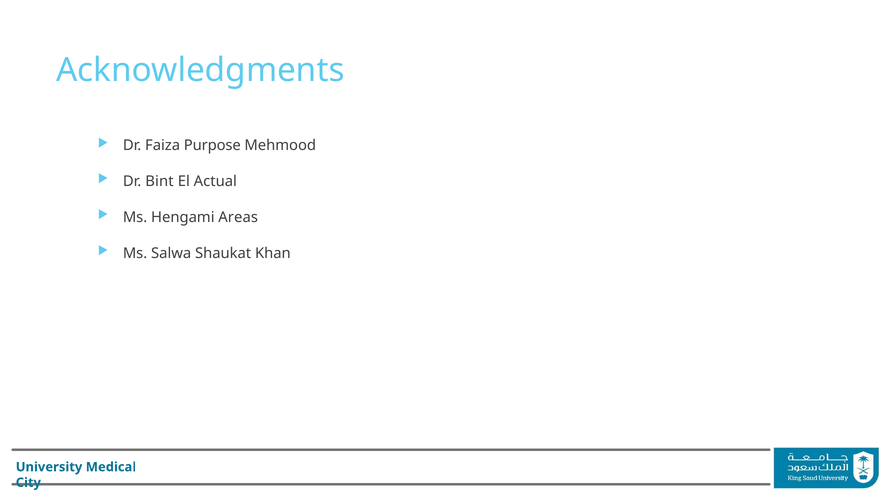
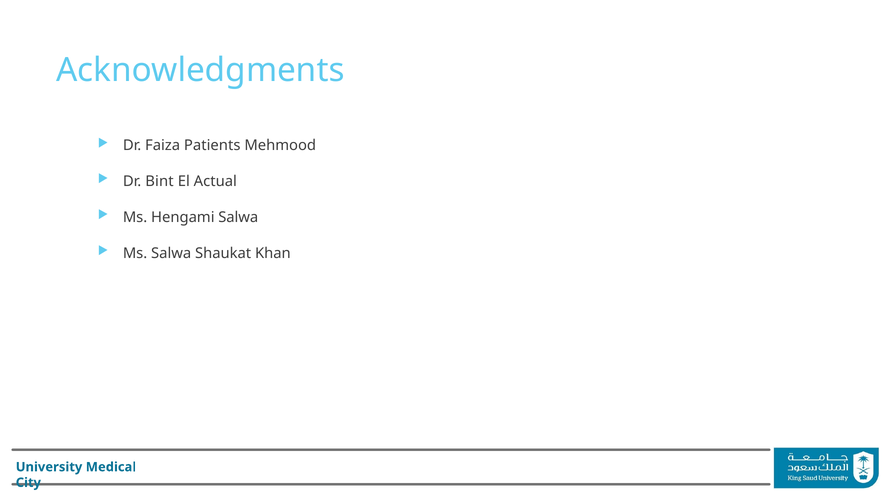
Purpose: Purpose -> Patients (212, 145)
Hengami Areas: Areas -> Salwa (238, 217)
